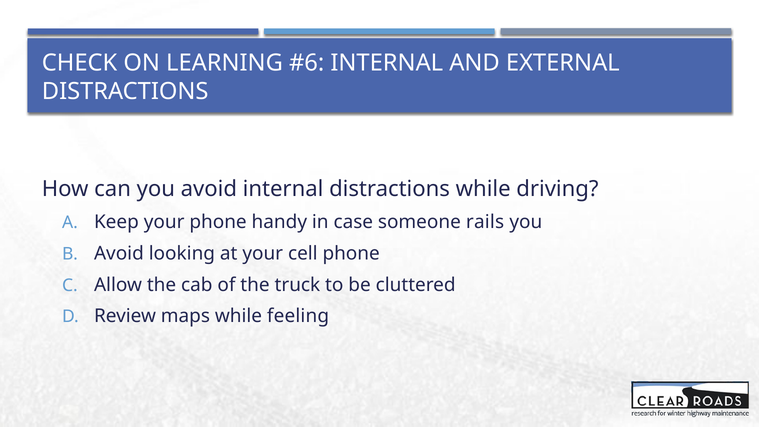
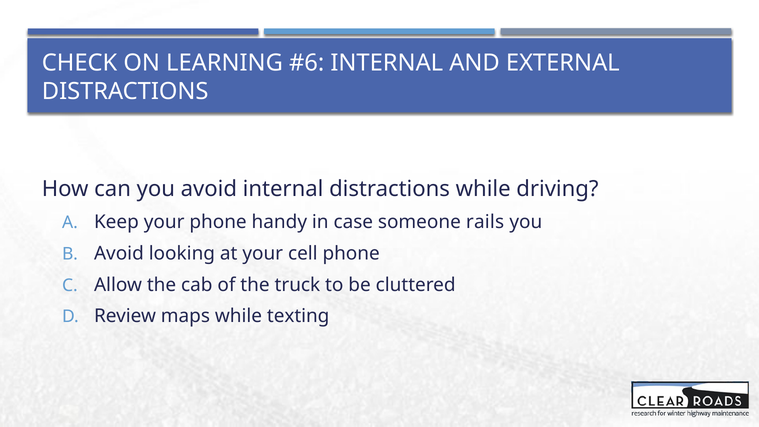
feeling: feeling -> texting (298, 316)
